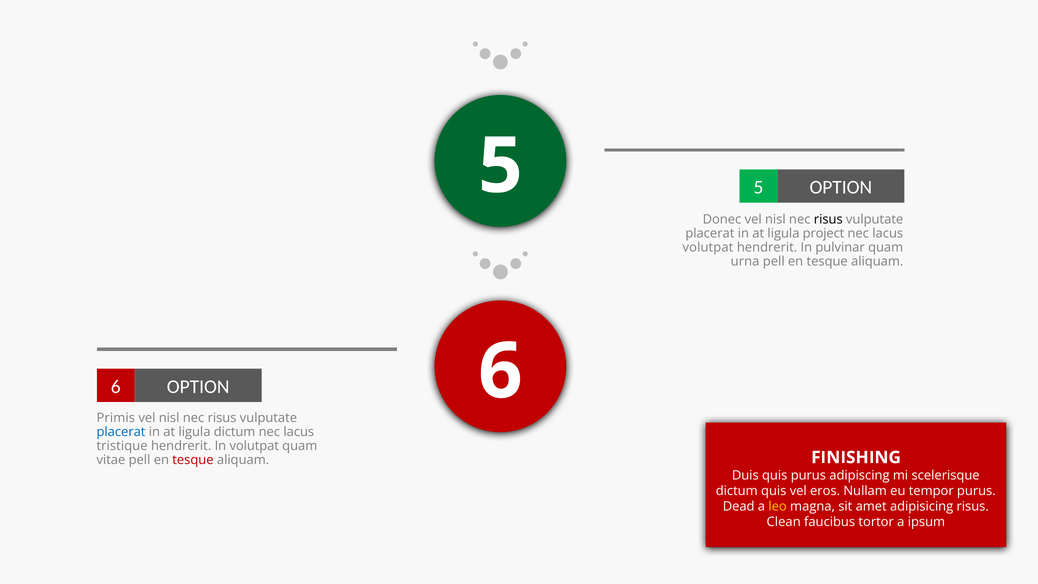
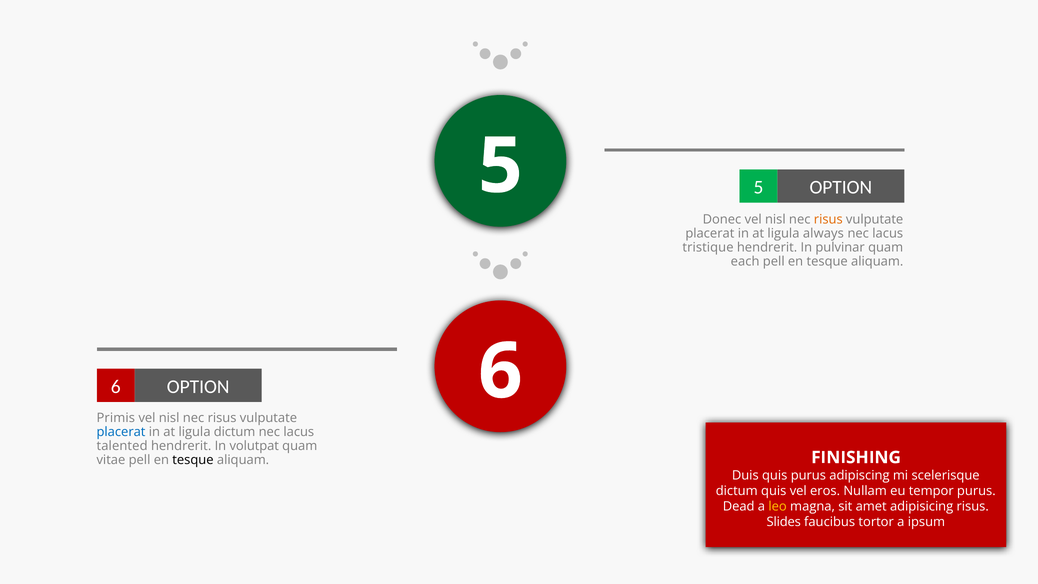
risus colour: black -> orange (828, 220)
project: project -> always (823, 234)
volutpat: volutpat -> tristique (708, 248)
urna: urna -> each (745, 262)
tristique: tristique -> talented (122, 446)
tesque colour: red -> black (193, 460)
Clean: Clean -> Slides (784, 522)
